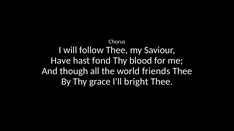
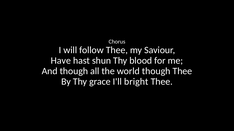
fond: fond -> shun (102, 61)
world friends: friends -> though (156, 71)
